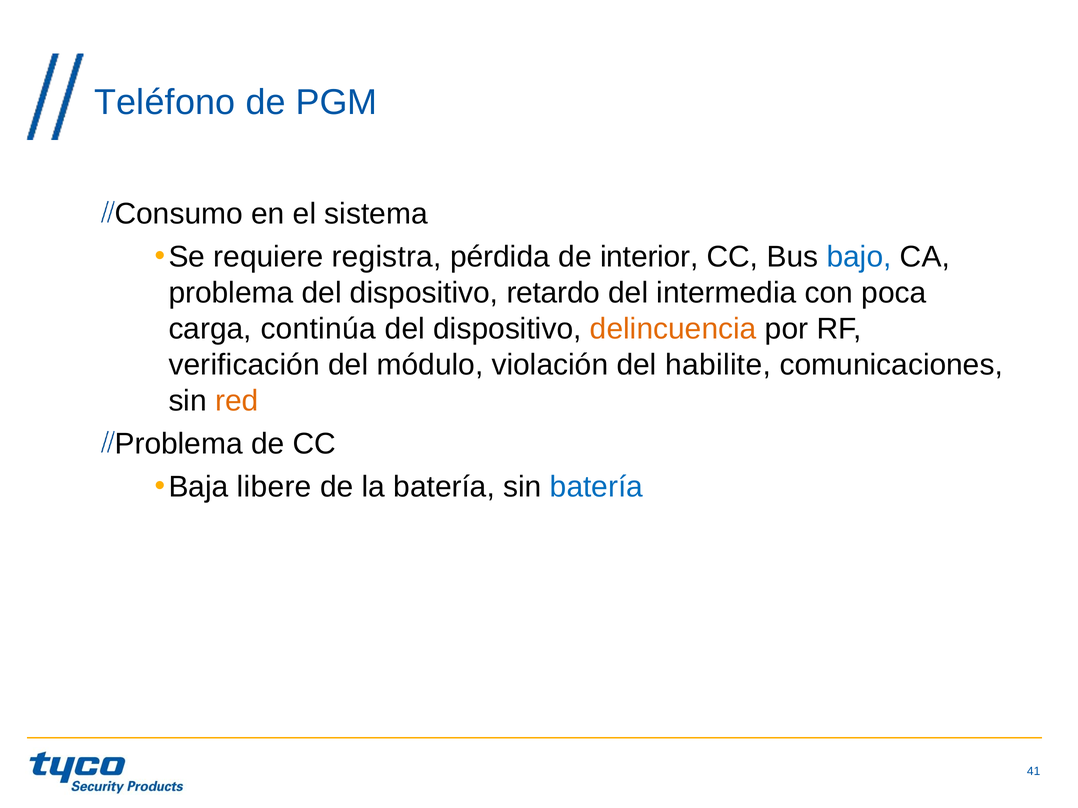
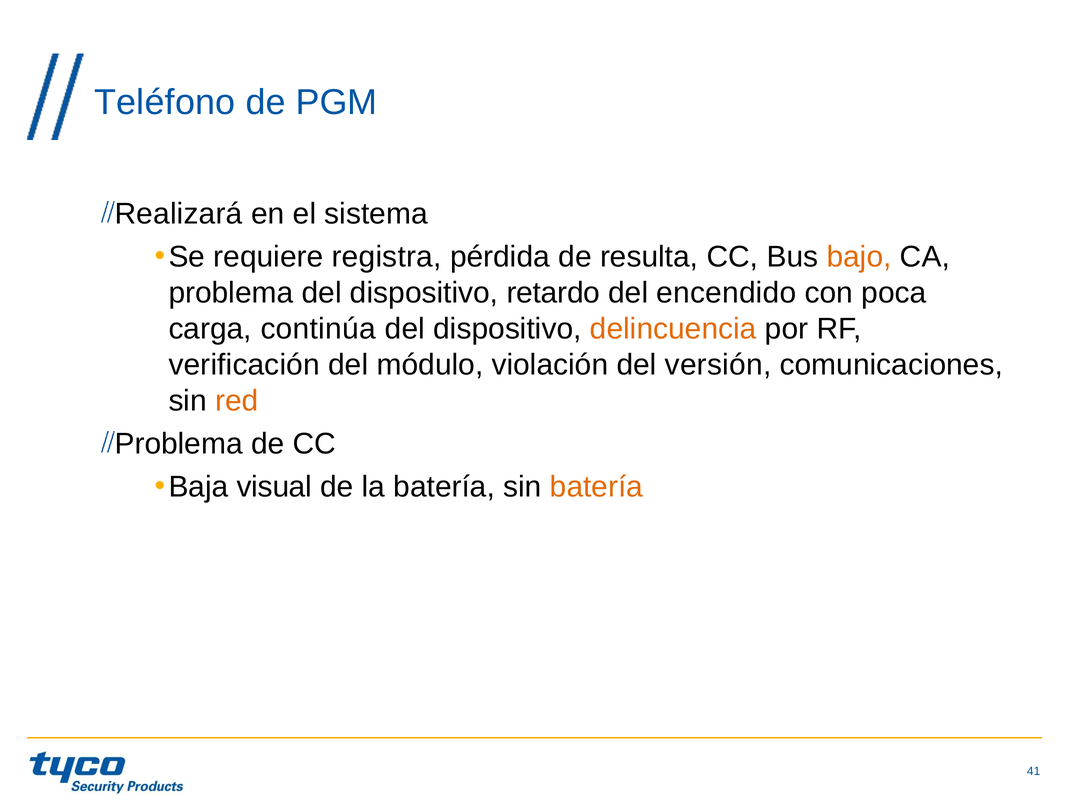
Consumo: Consumo -> Realizará (179, 214)
interior: interior -> resulta (649, 257)
bajo colour: blue -> orange (859, 257)
intermedia: intermedia -> encendido (726, 293)
habilite: habilite -> versión (718, 365)
libere: libere -> visual (274, 487)
batería colour: blue -> orange (596, 487)
